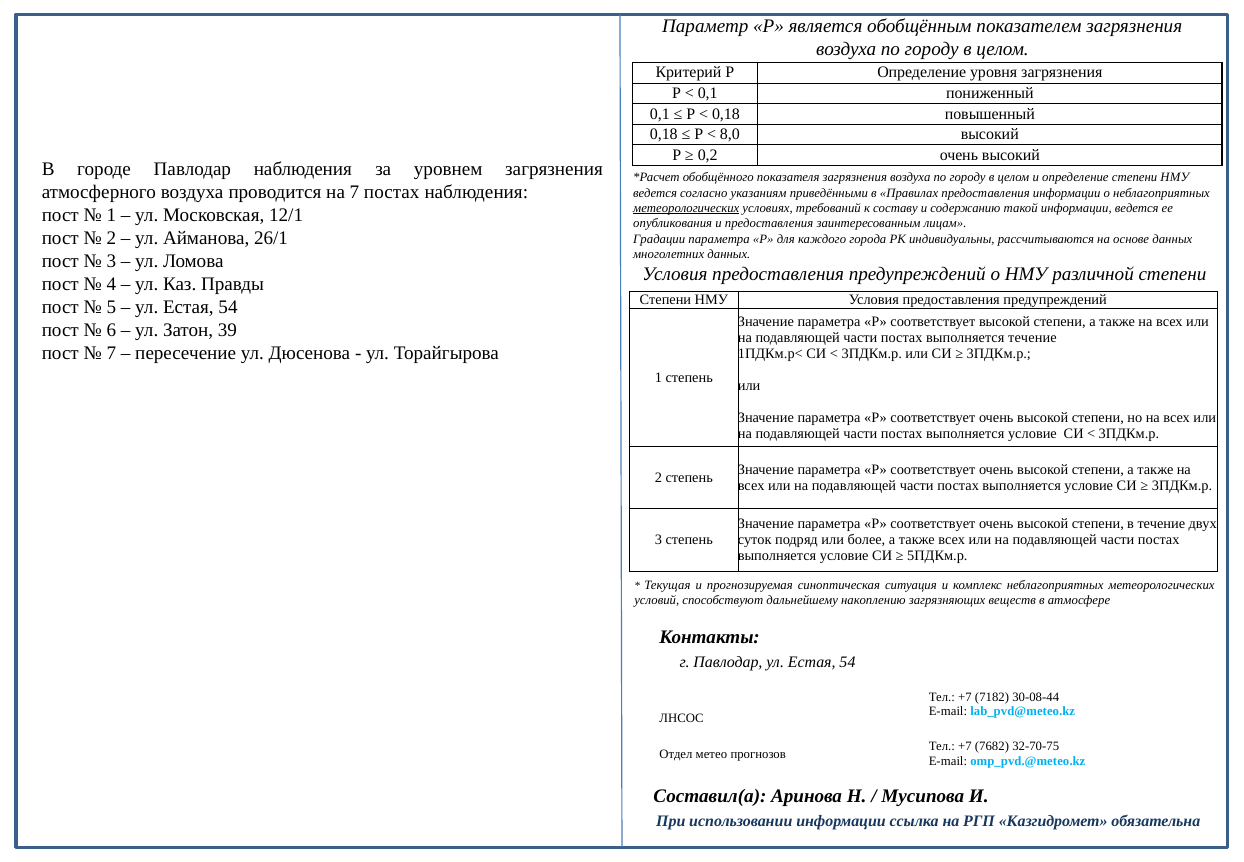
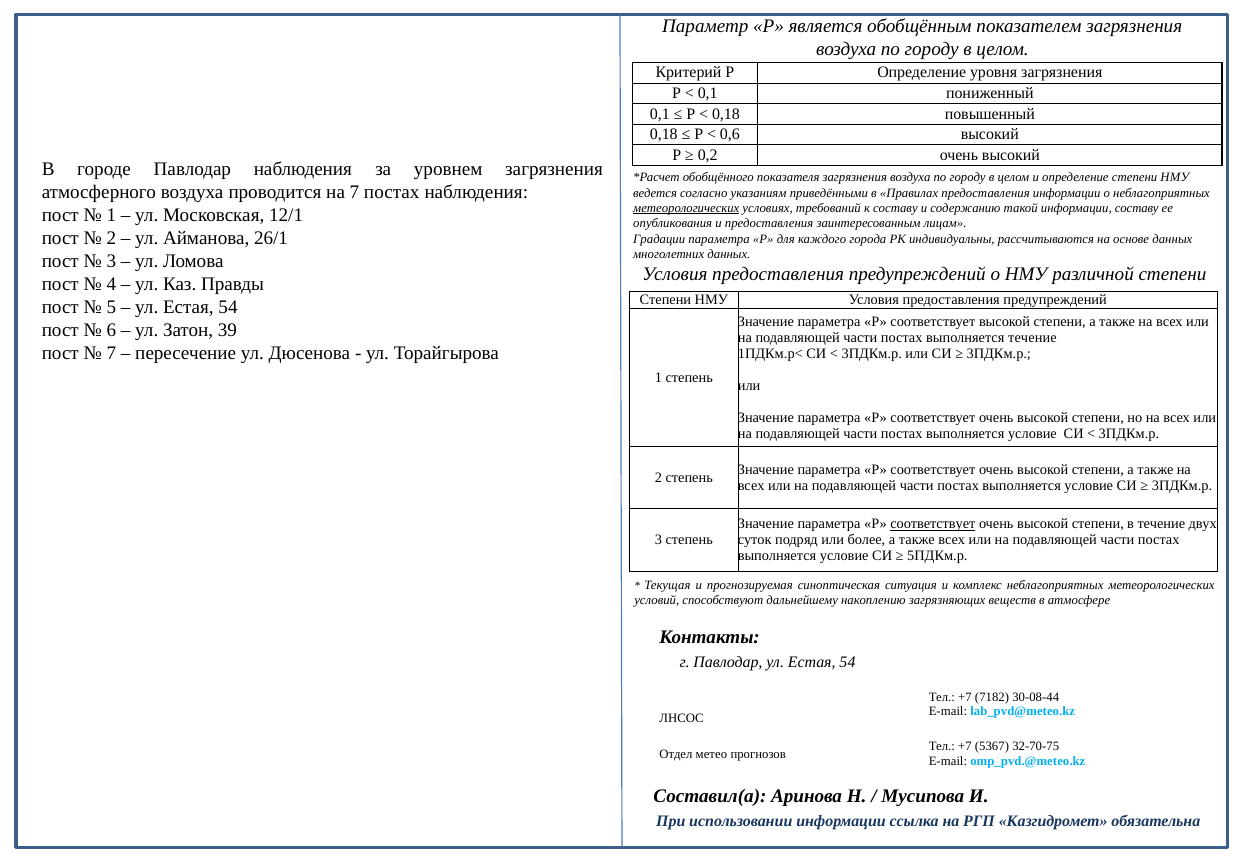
8,0: 8,0 -> 0,6 (730, 134)
информации ведется: ведется -> составу (1137, 208)
соответствует underline: none -> present (933, 524)
7682: 7682 -> 5367 (992, 746)
